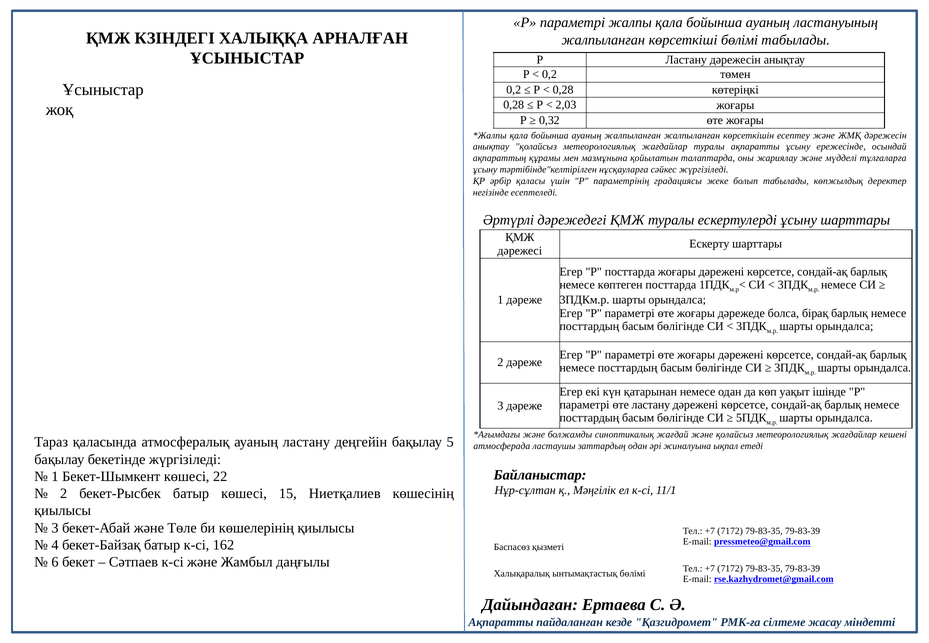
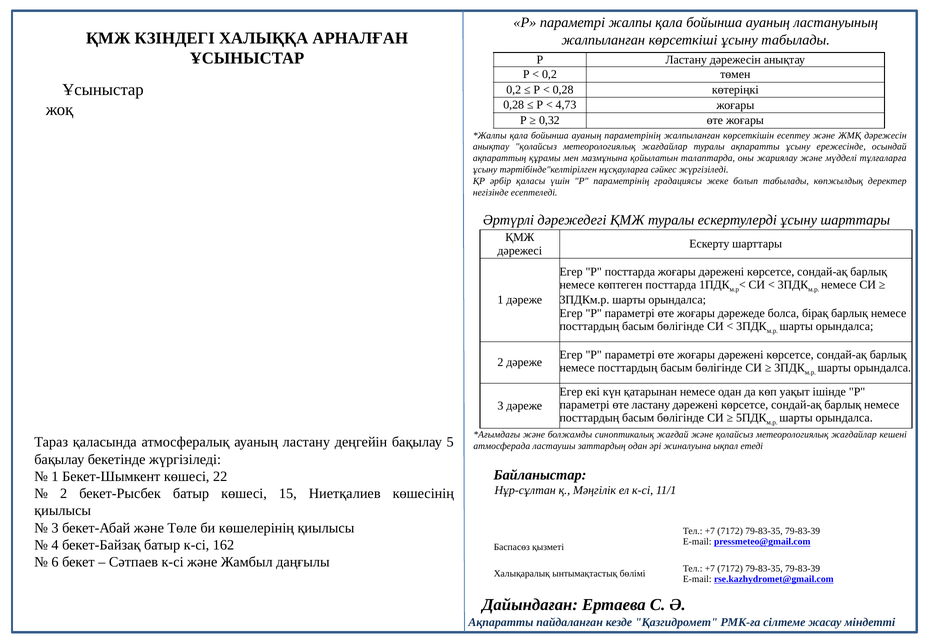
көрсеткіші бөлімі: бөлімі -> ұсыну (739, 40)
2,03: 2,03 -> 4,73 (566, 105)
ауаның жалпыланған: жалпыланған -> параметрінің (633, 135)
